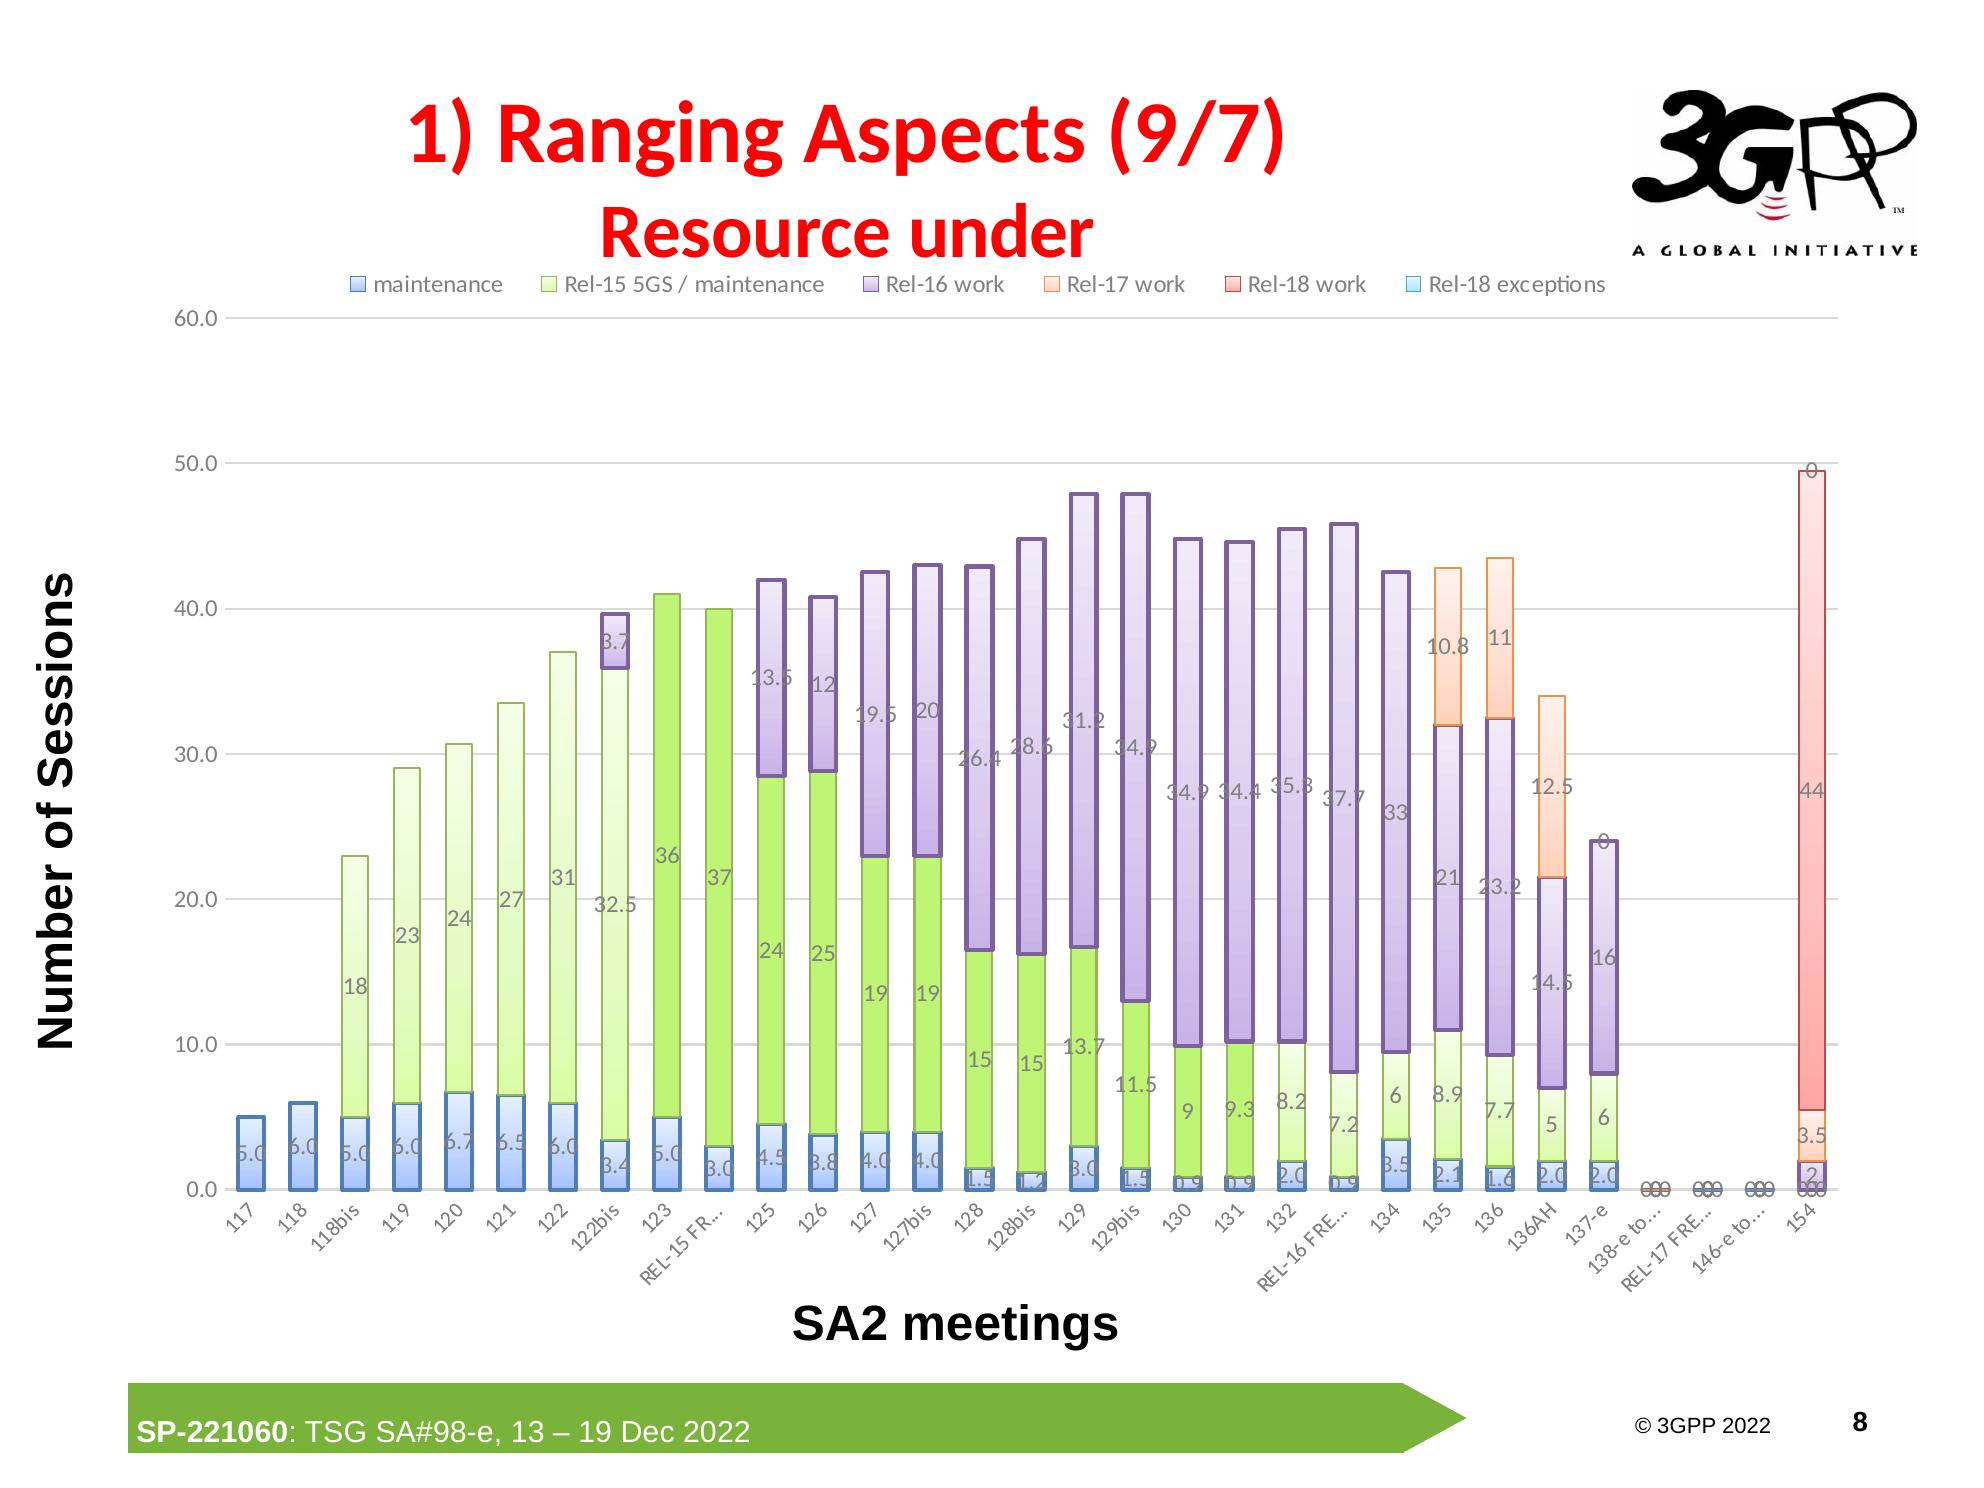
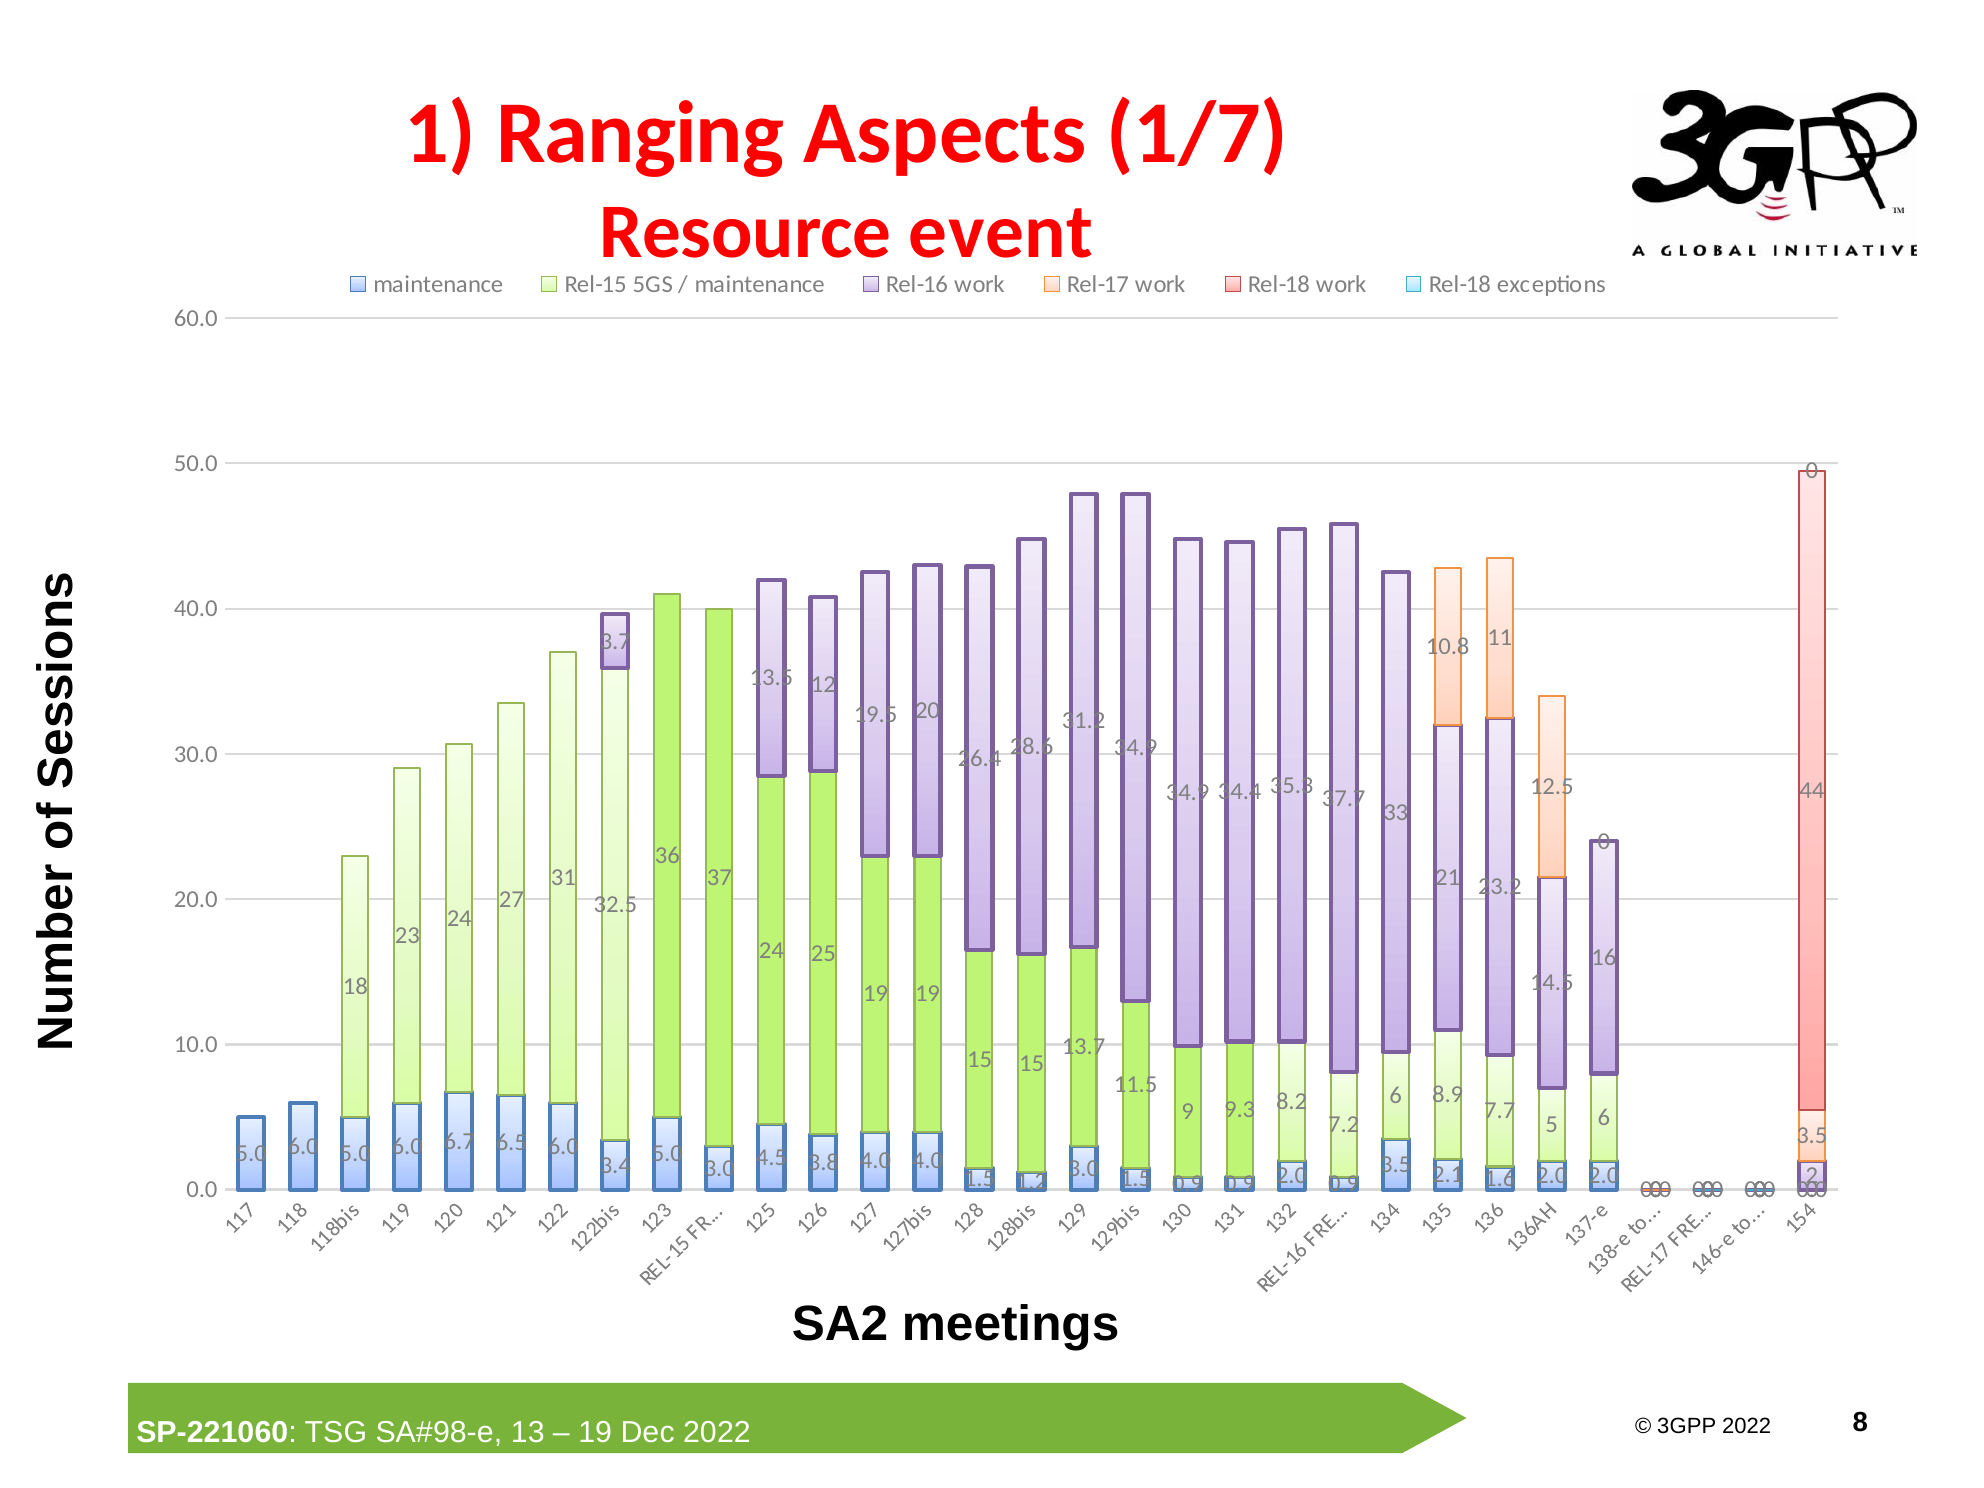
9/7: 9/7 -> 1/7 (1197, 133)
under: under -> event (1001, 232)
